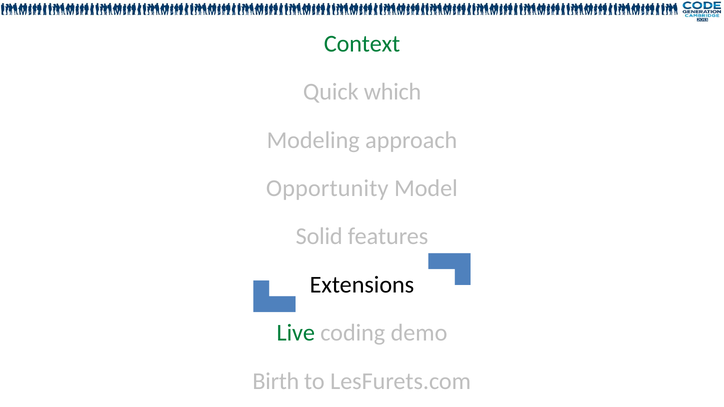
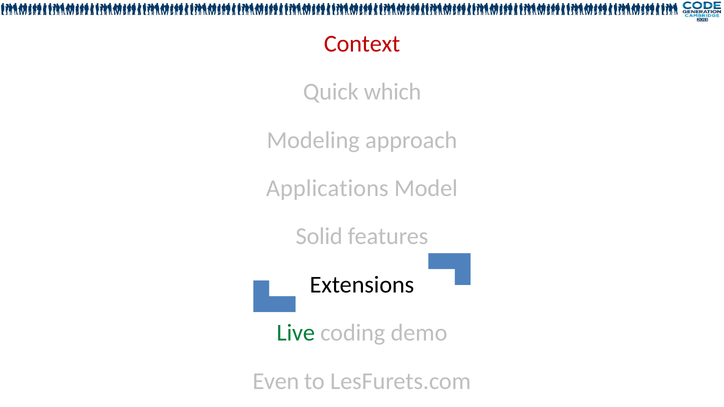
Context colour: green -> red (362, 44)
Opportunity: Opportunity -> Applications (327, 188)
Birth: Birth -> Even (276, 381)
